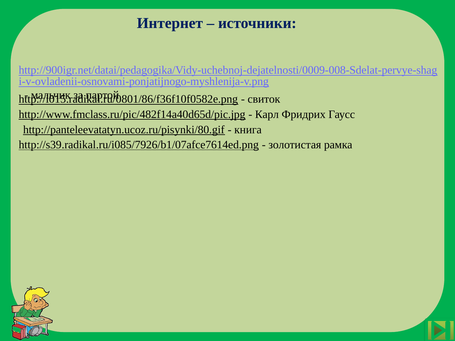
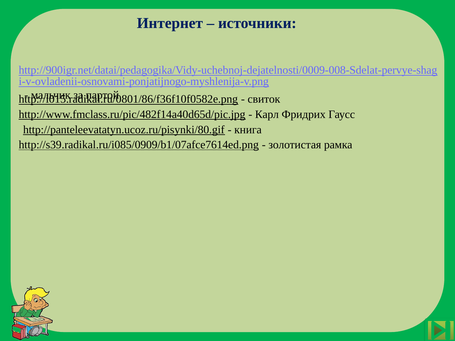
http://s39.radikal.ru/i085/7926/b1/07afce7614ed.png: http://s39.radikal.ru/i085/7926/b1/07afce7614ed.png -> http://s39.radikal.ru/i085/0909/b1/07afce7614ed.png (139, 145)
